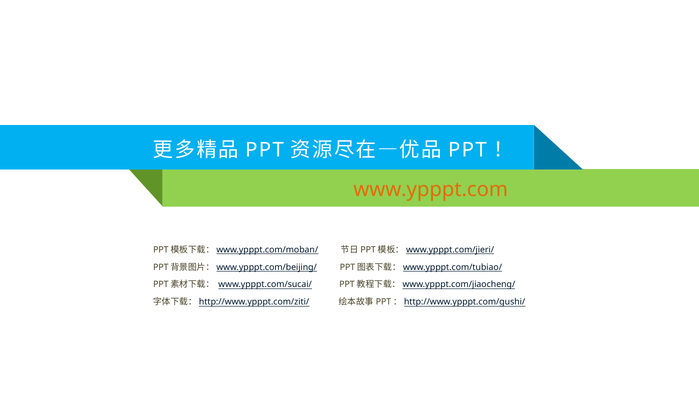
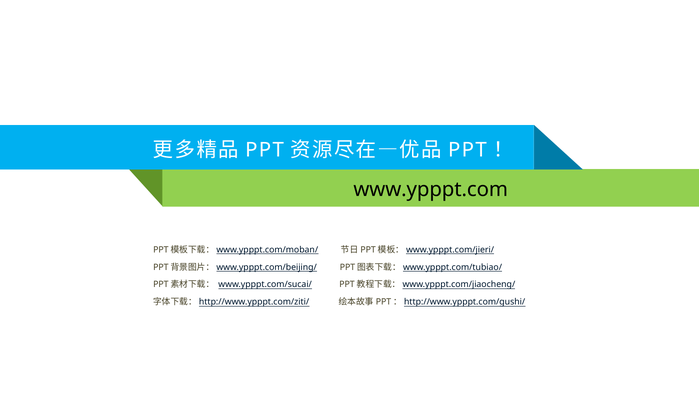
www.ypppt.com colour: orange -> black (431, 189)
